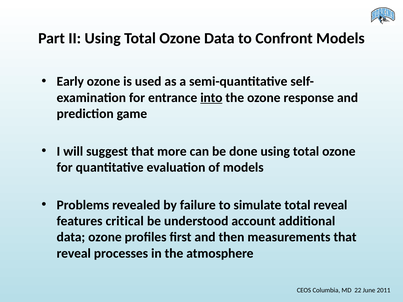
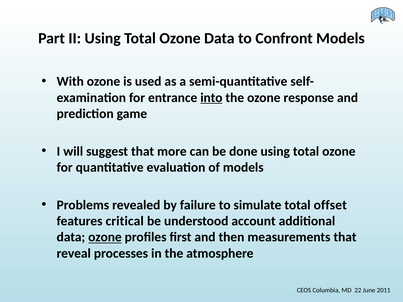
Early: Early -> With (70, 82)
total reveal: reveal -> offset (330, 205)
ozone underline: none -> present (105, 237)
